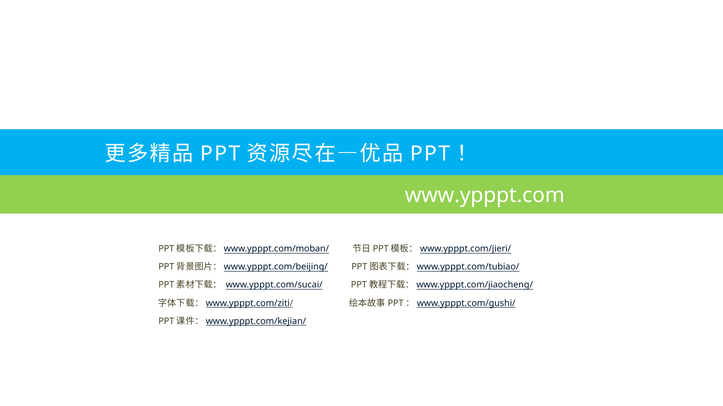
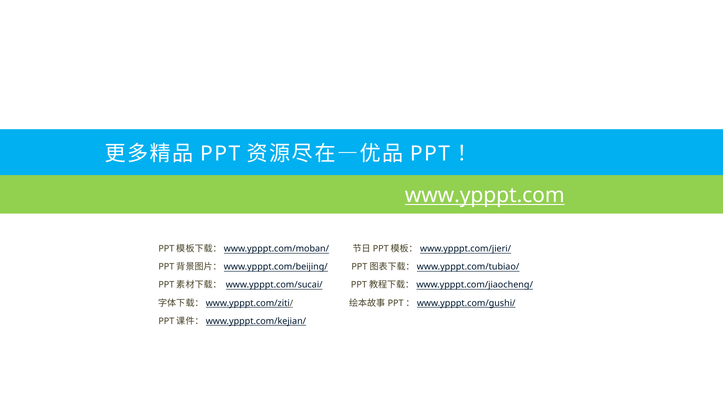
www.ypppt.com underline: none -> present (485, 196)
